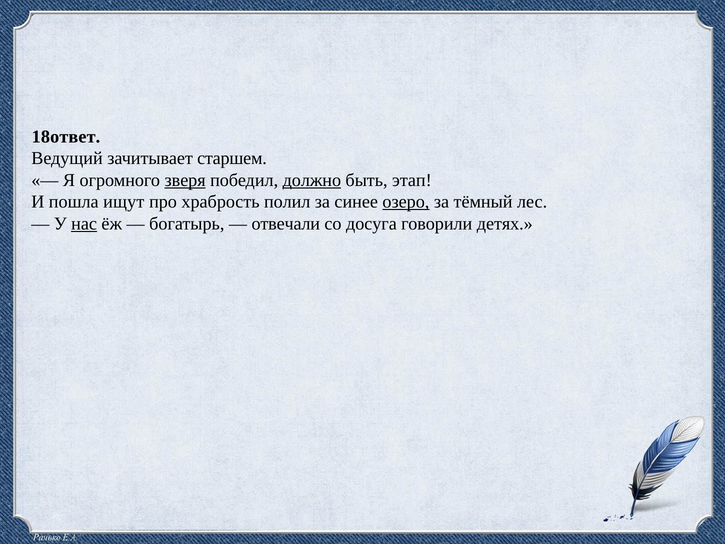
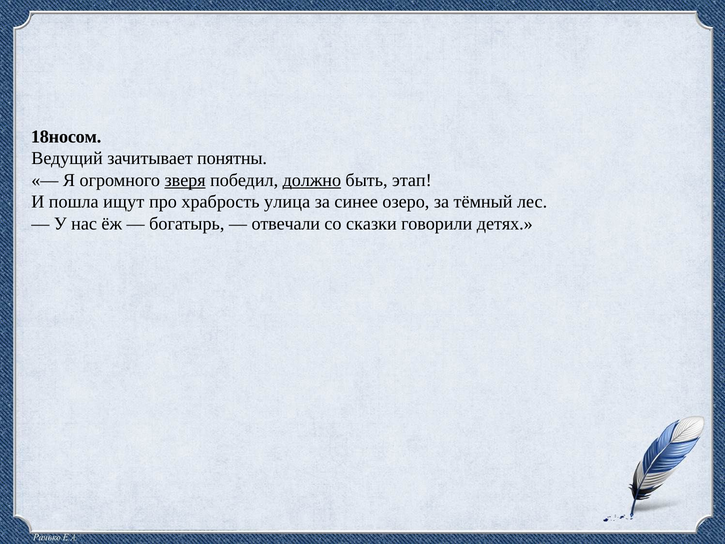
18ответ: 18ответ -> 18носом (66, 137)
старшем: старшем -> понятны (232, 158)
полил: полил -> улица (287, 202)
озеро underline: present -> none (406, 202)
нас underline: present -> none (84, 224)
досуга: досуга -> сказки (371, 224)
